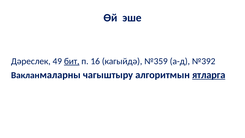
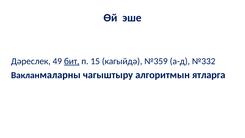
16: 16 -> 15 (95, 61)
№392: №392 -> №332 (204, 61)
ятларга underline: present -> none (209, 75)
